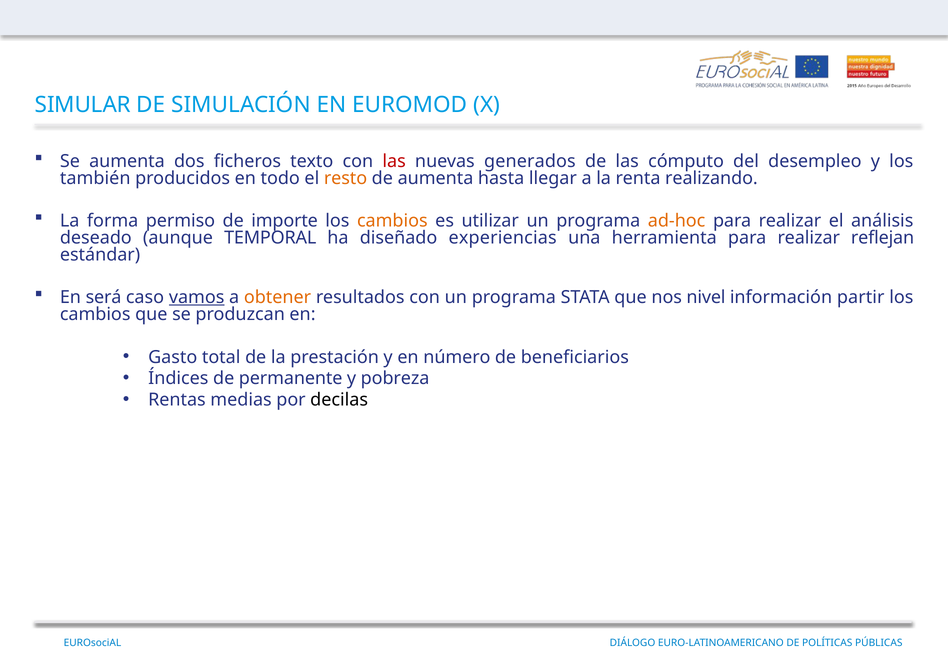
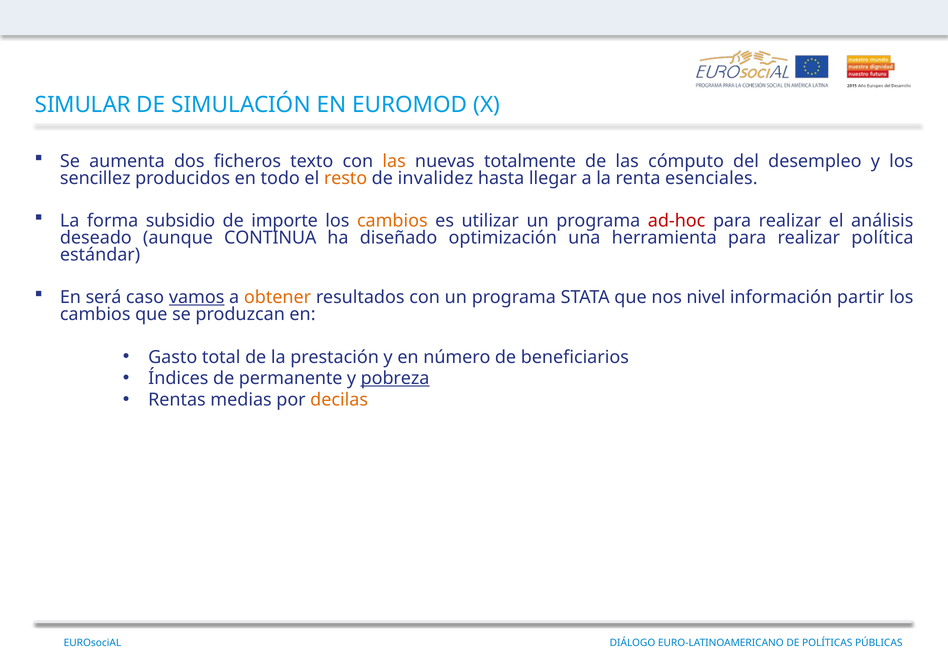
las colour: red -> orange (394, 162)
generados: generados -> totalmente (530, 162)
también: también -> sencillez (95, 178)
de aumenta: aumenta -> invalidez (435, 178)
realizando: realizando -> esenciales (711, 178)
permiso: permiso -> subsidio (181, 221)
ad-hoc colour: orange -> red (677, 221)
TEMPORAL: TEMPORAL -> CONTINUA (270, 238)
experiencias: experiencias -> optimización (503, 238)
reflejan: reflejan -> política (882, 238)
pobreza underline: none -> present (395, 379)
decilas colour: black -> orange (339, 400)
